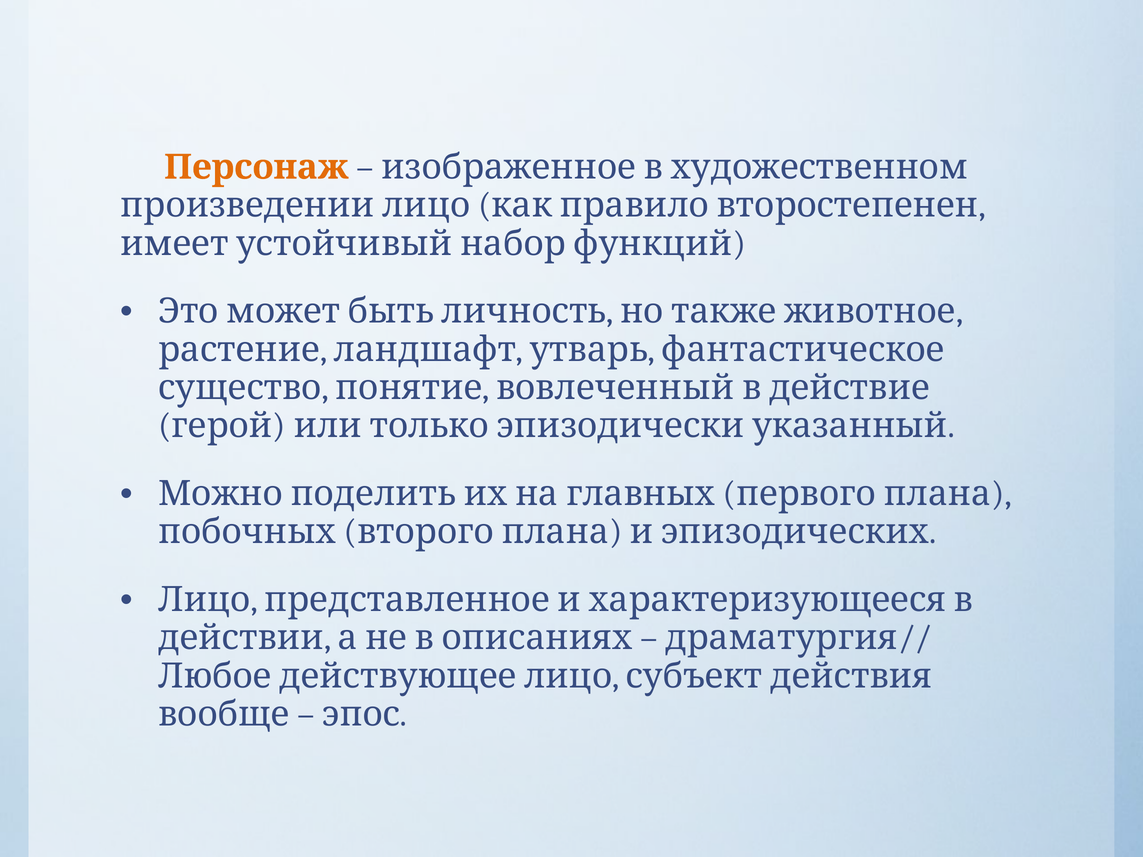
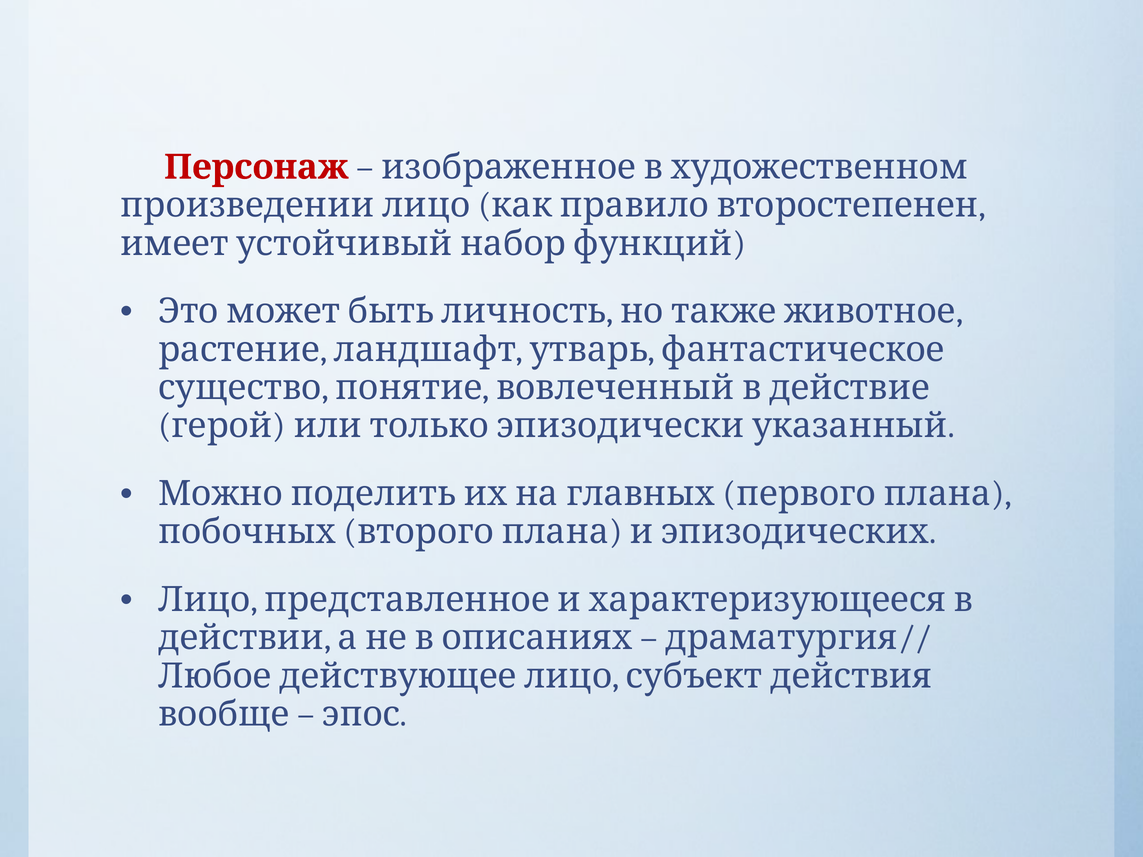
Персонаж colour: orange -> red (256, 167)
